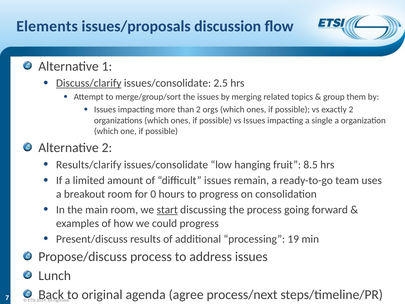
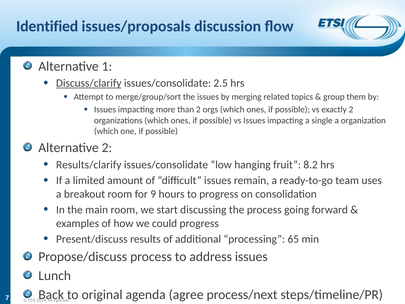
Elements: Elements -> Identified (47, 26)
8.5: 8.5 -> 8.2 (311, 165)
0: 0 -> 9 (153, 194)
start underline: present -> none (167, 210)
19: 19 -> 65 (293, 239)
